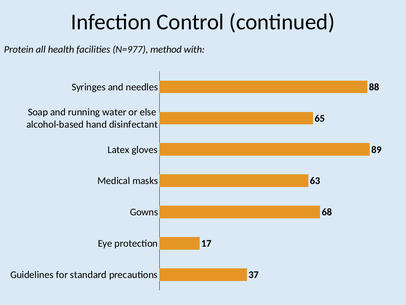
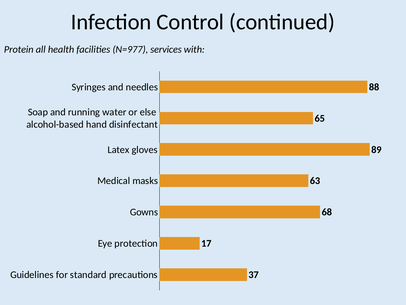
method: method -> services (166, 49)
